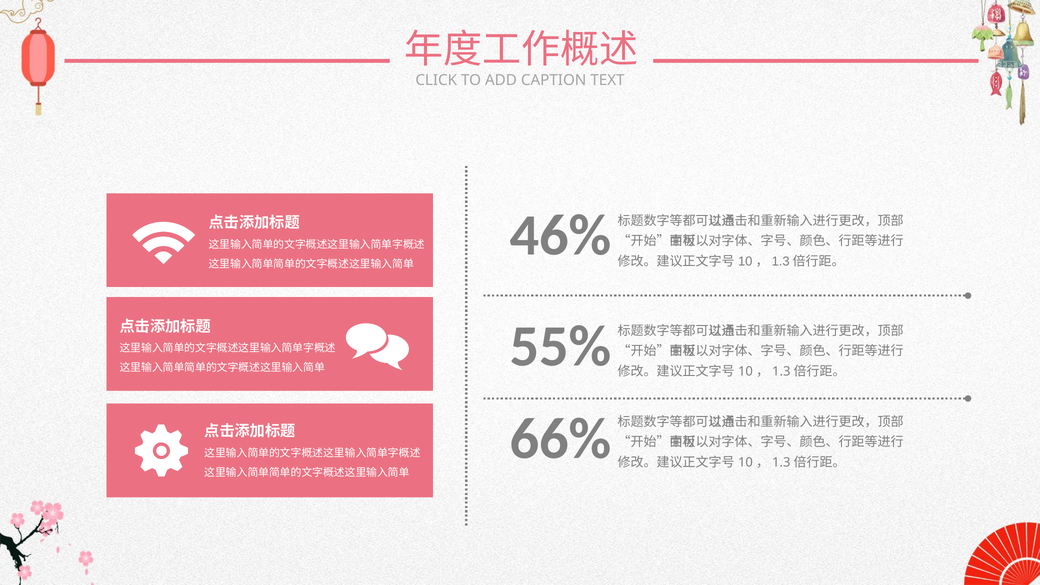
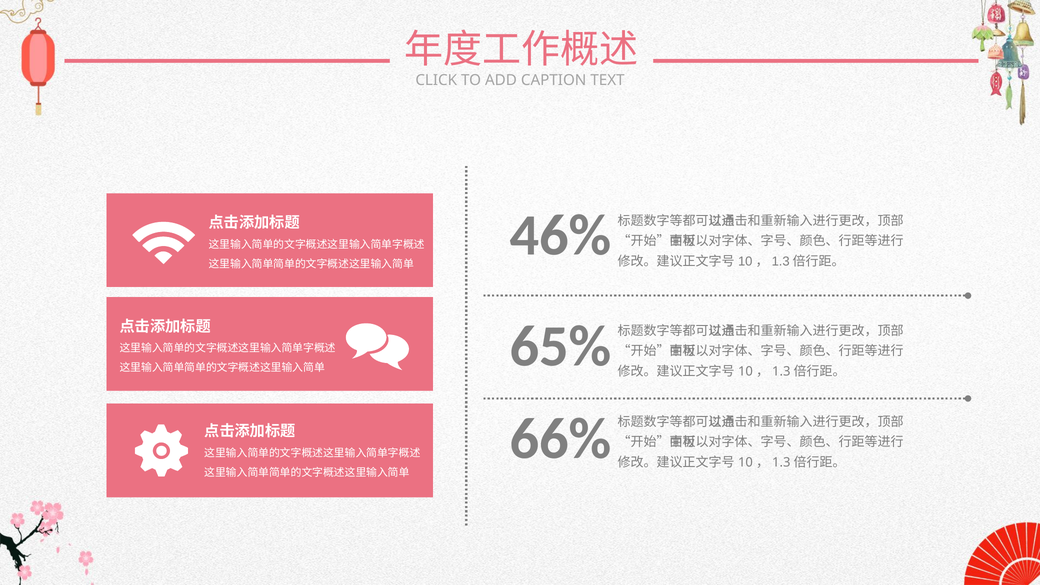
55%: 55% -> 65% (561, 346)
